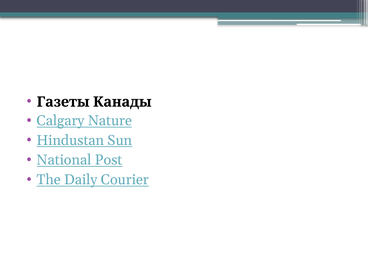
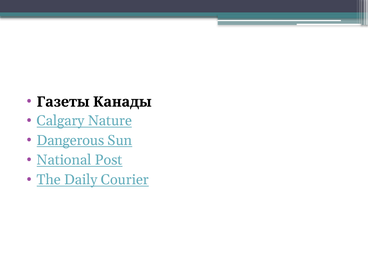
Hindustan: Hindustan -> Dangerous (70, 140)
